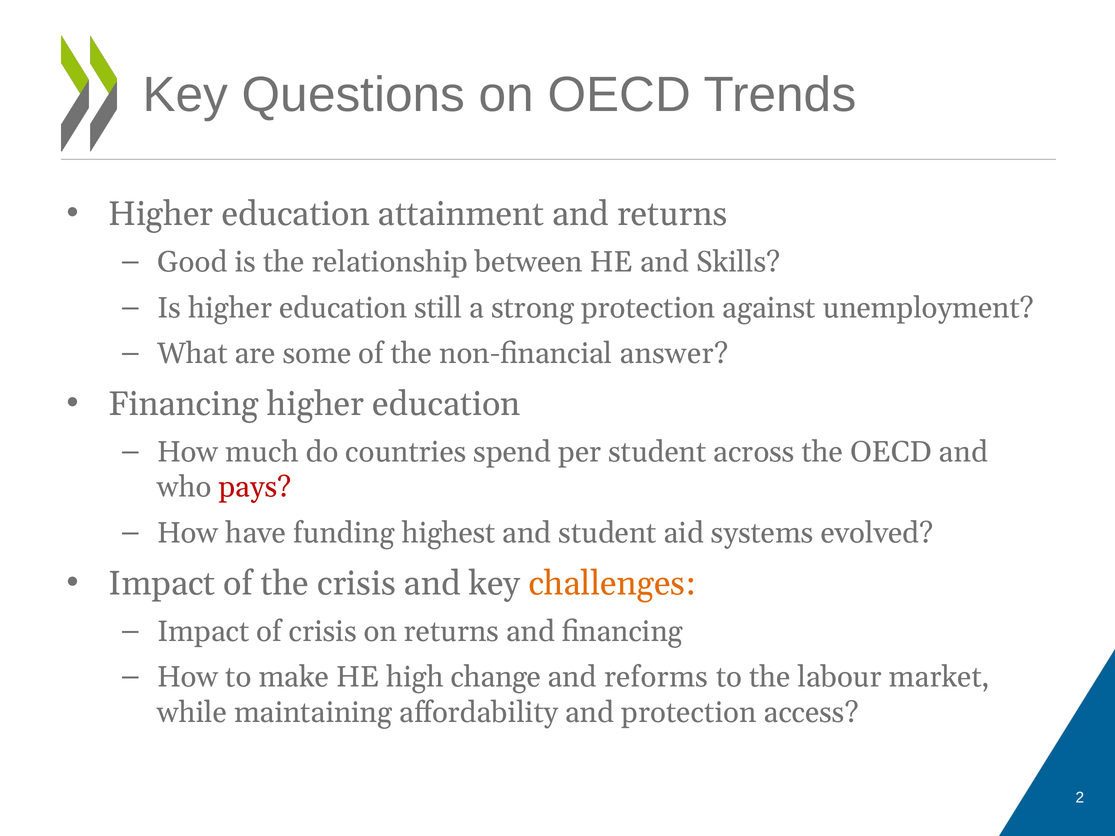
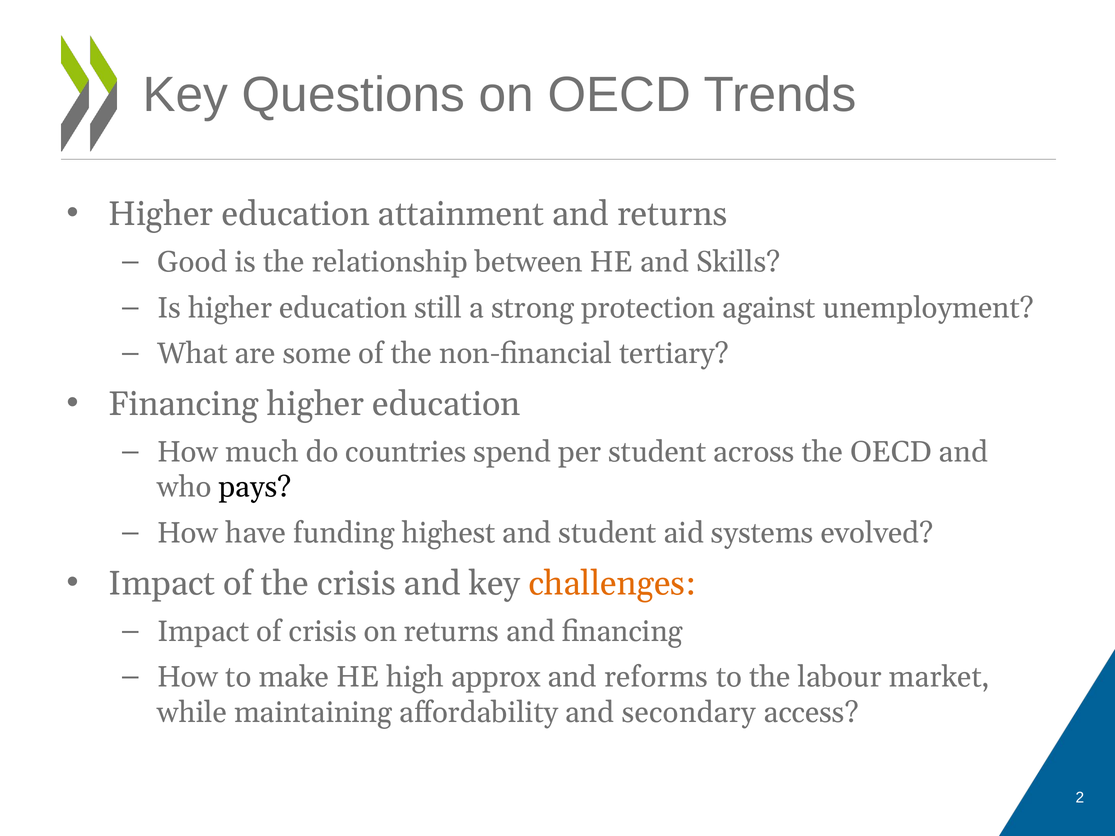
answer: answer -> tertiary (674, 354)
pays colour: red -> black (255, 487)
change: change -> approx (496, 677)
and protection: protection -> secondary (689, 713)
